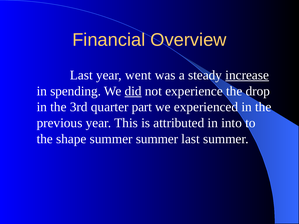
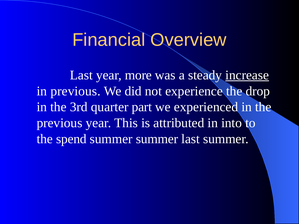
went: went -> more (138, 75)
in spending: spending -> previous (76, 91)
did underline: present -> none (133, 91)
shape: shape -> spend (71, 139)
